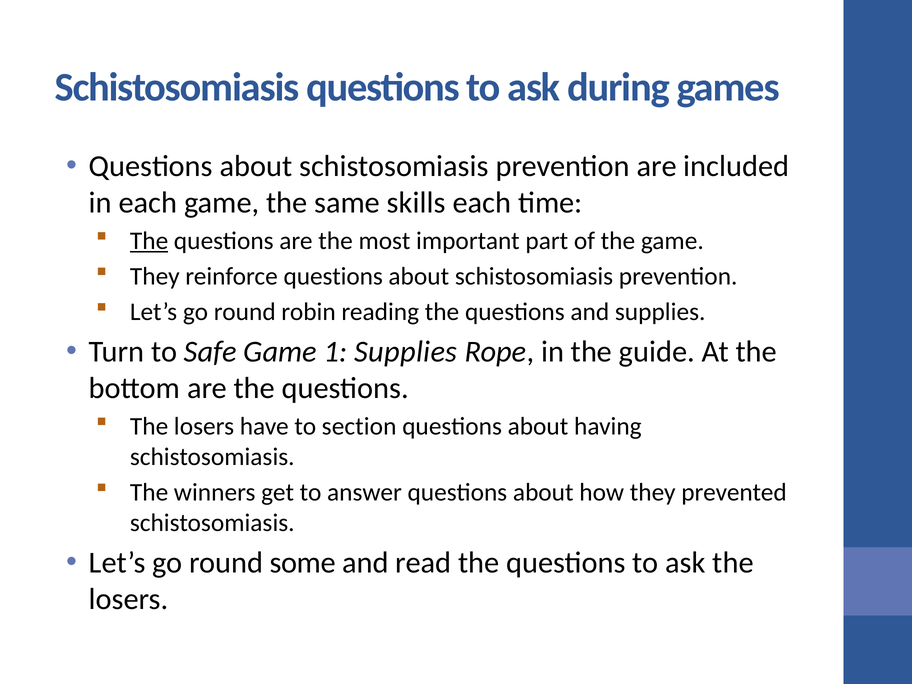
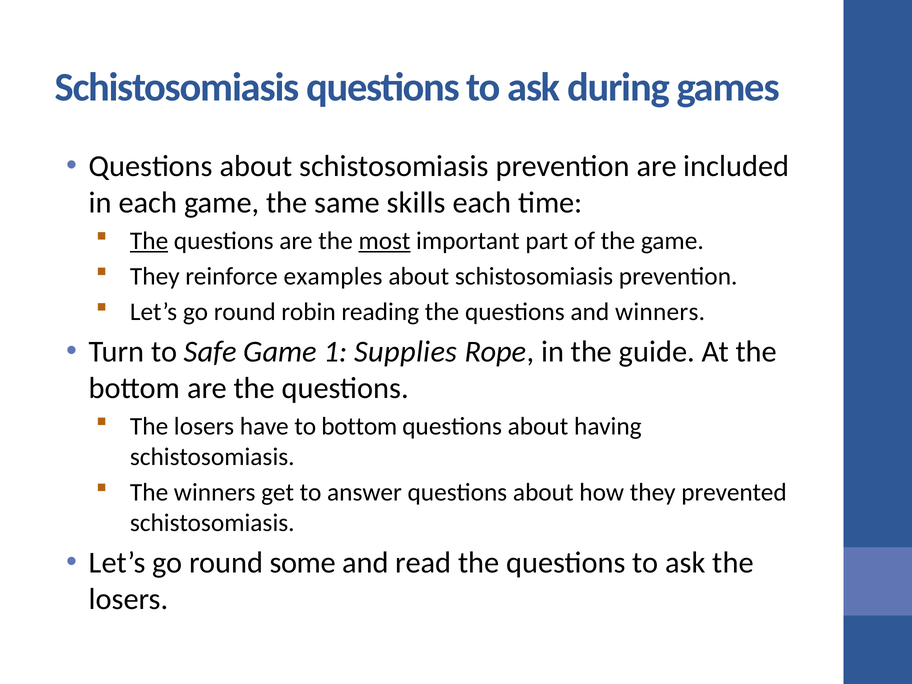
most underline: none -> present (385, 241)
reinforce questions: questions -> examples (333, 277)
and supplies: supplies -> winners (660, 312)
to section: section -> bottom (359, 427)
